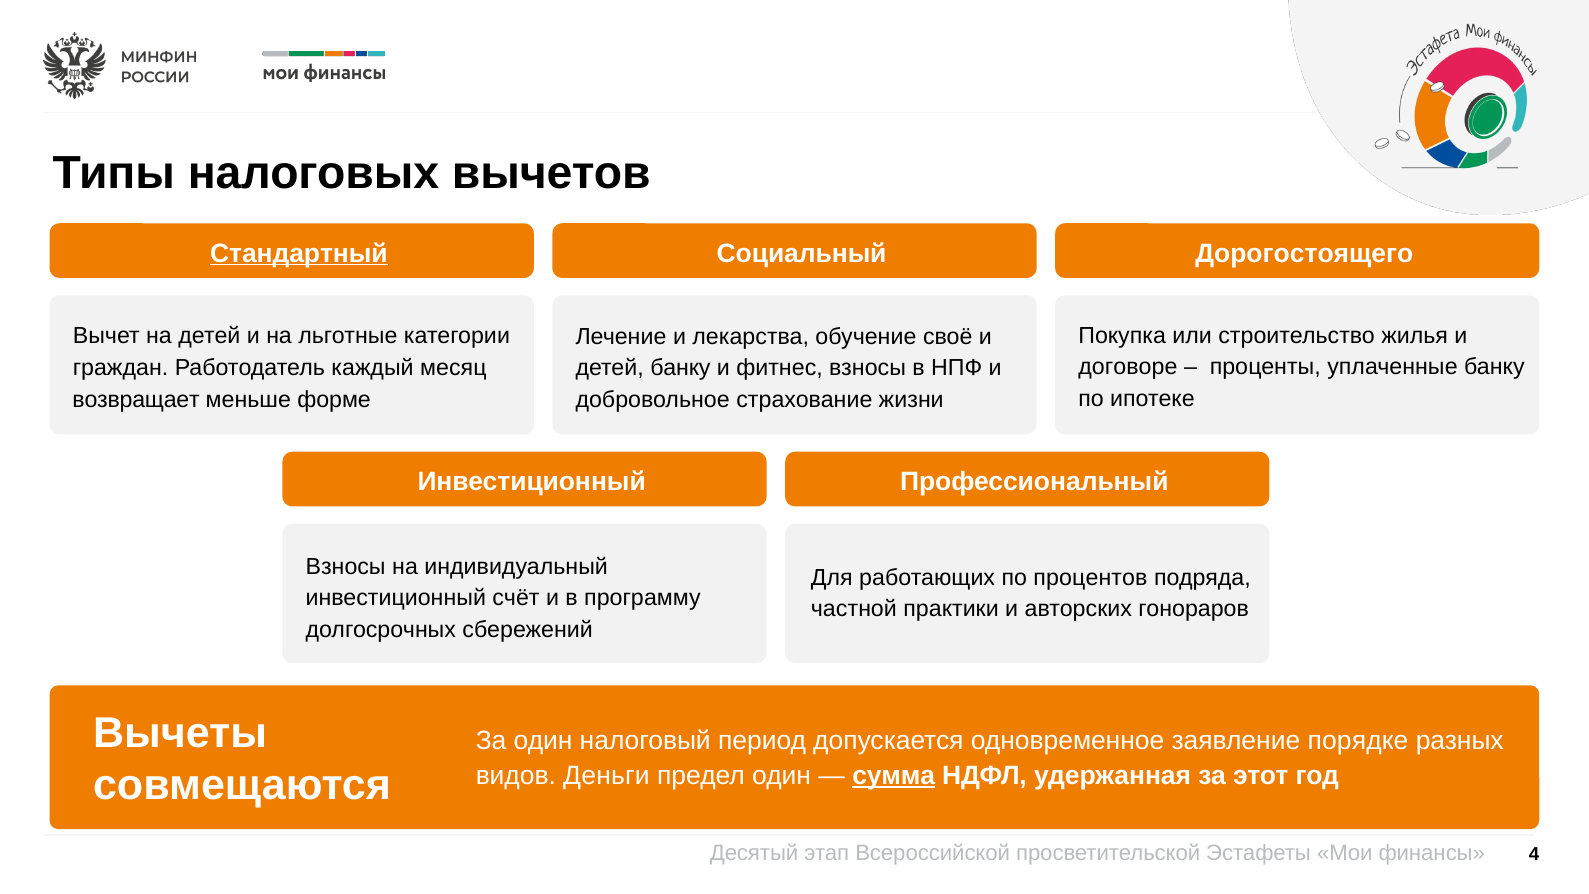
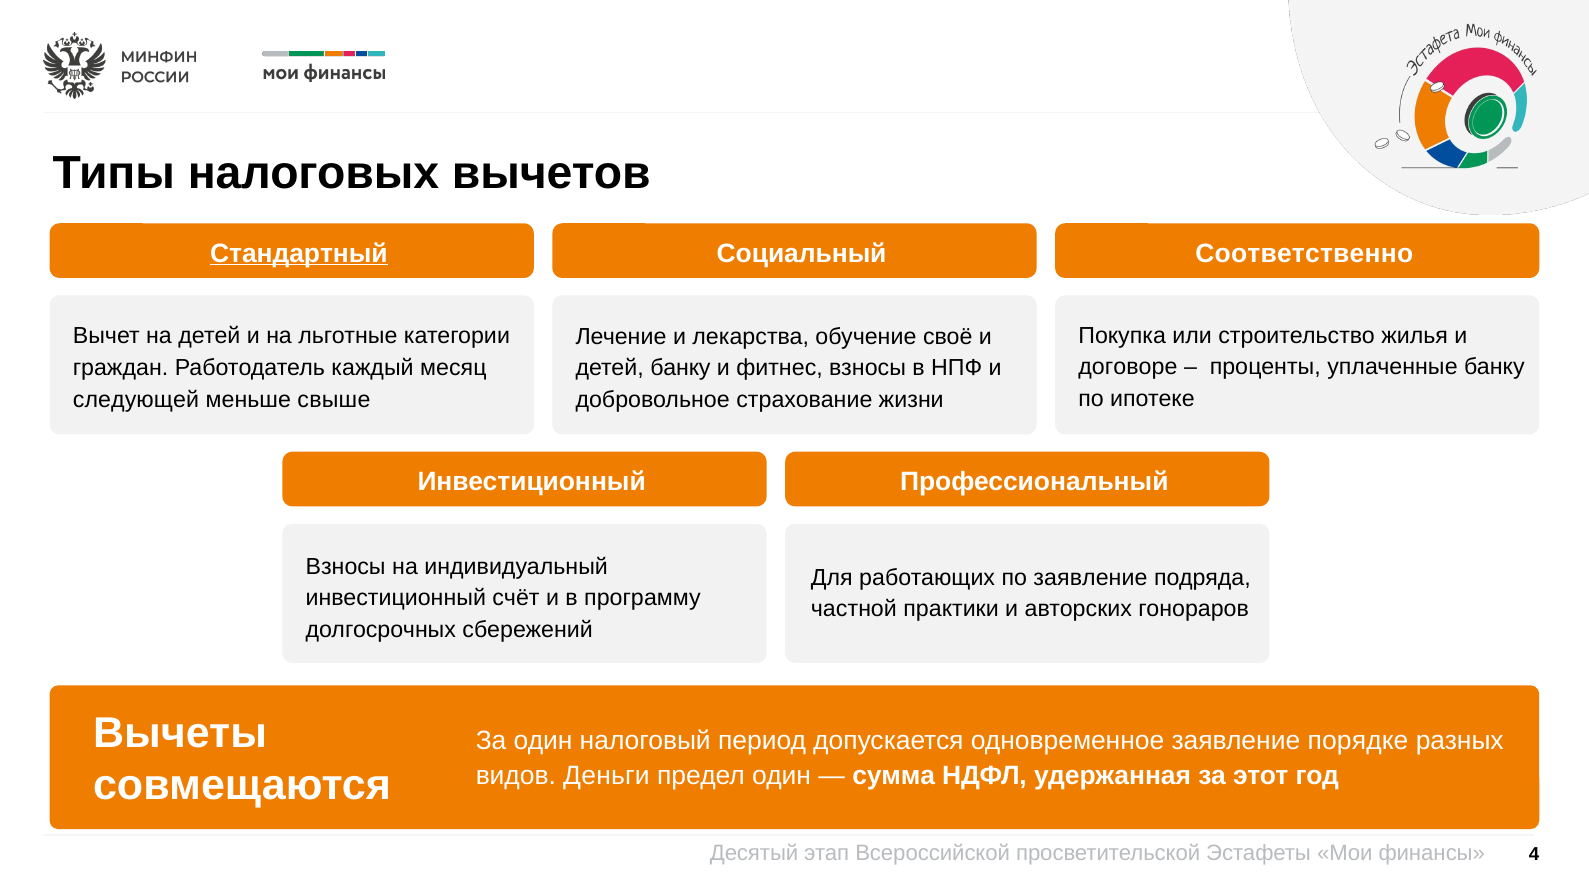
Дорогостоящего: Дорогостоящего -> Соответственно (1304, 253)
возвращает: возвращает -> следующей (136, 399)
форме: форме -> свыше (334, 399)
по процентов: процентов -> заявление (1090, 577)
сумма underline: present -> none (894, 775)
